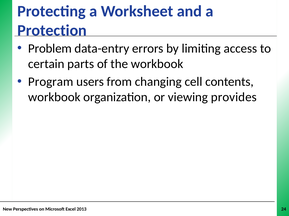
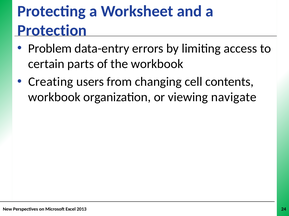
Program: Program -> Creating (51, 82)
provides: provides -> navigate (234, 97)
